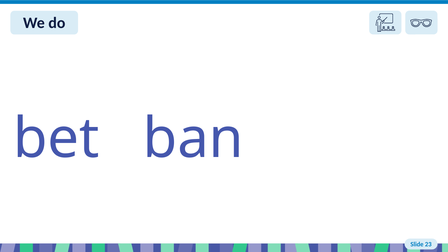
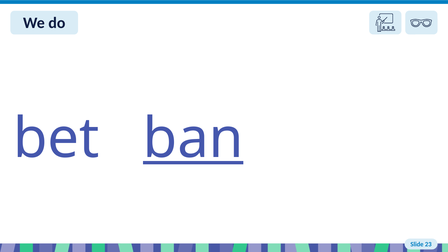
ban underline: none -> present (193, 139)
